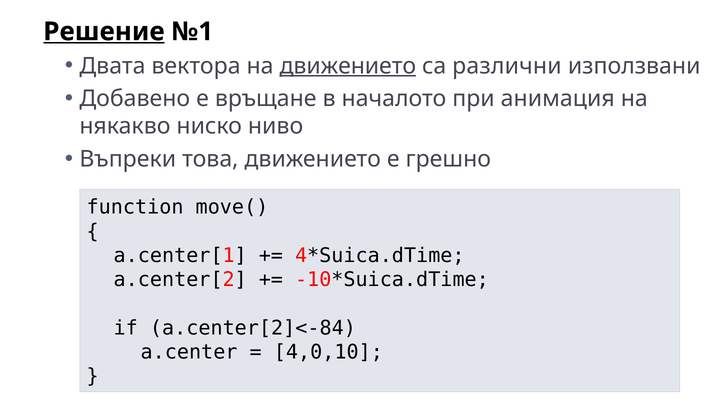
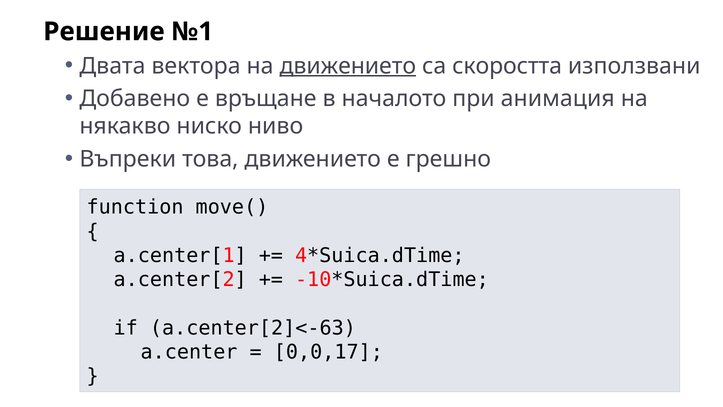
Решение underline: present -> none (104, 32)
различни: различни -> скоростта (507, 66)
a.center[2]<-84: a.center[2]<-84 -> a.center[2]<-63 (253, 328)
4,0,10: 4,0,10 -> 0,0,17 (328, 352)
